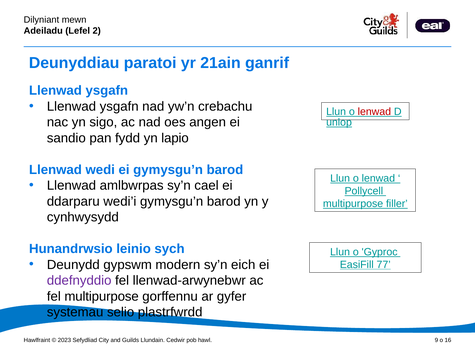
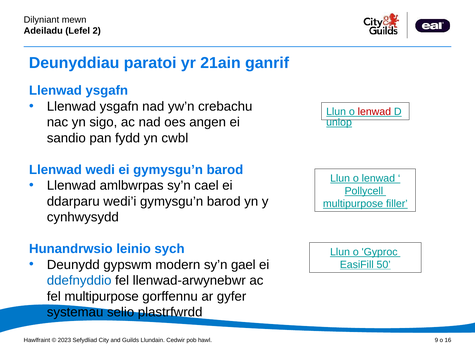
lapio: lapio -> cwbl (175, 138)
eich: eich -> gael (243, 265)
77: 77 -> 50 (384, 265)
ddefnyddio colour: purple -> blue (79, 281)
